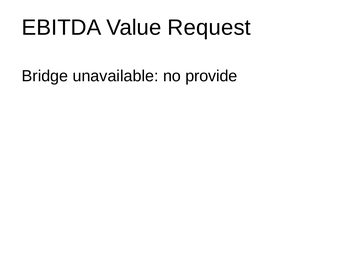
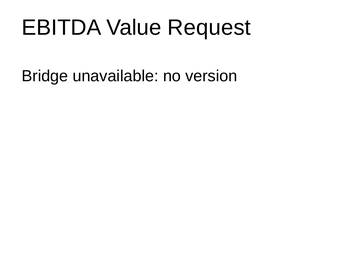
provide: provide -> version (211, 76)
